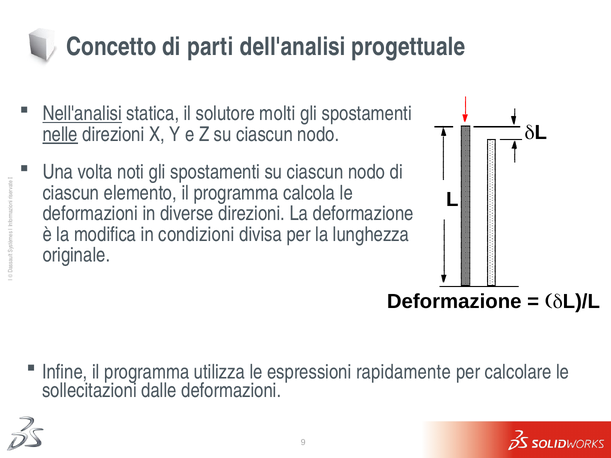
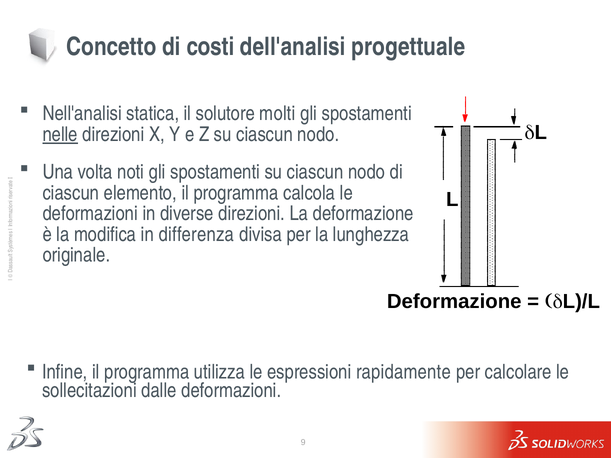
parti: parti -> costi (210, 47)
Nell'analisi underline: present -> none (82, 114)
condizioni: condizioni -> differenza (196, 235)
